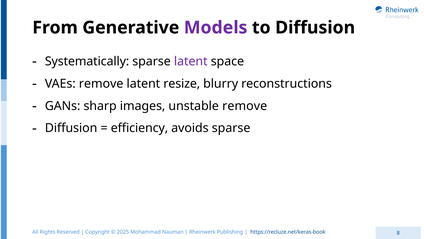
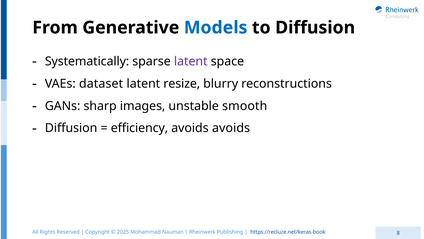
Models colour: purple -> blue (216, 28)
VAEs remove: remove -> dataset (101, 83)
unstable remove: remove -> smooth (245, 106)
avoids sparse: sparse -> avoids (231, 128)
